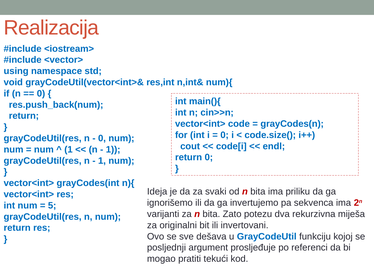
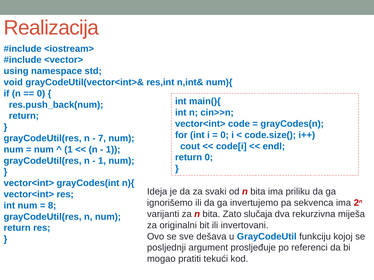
0: 0 -> 7 (102, 139)
5: 5 -> 8 (52, 206)
potezu: potezu -> slučaja (258, 214)
